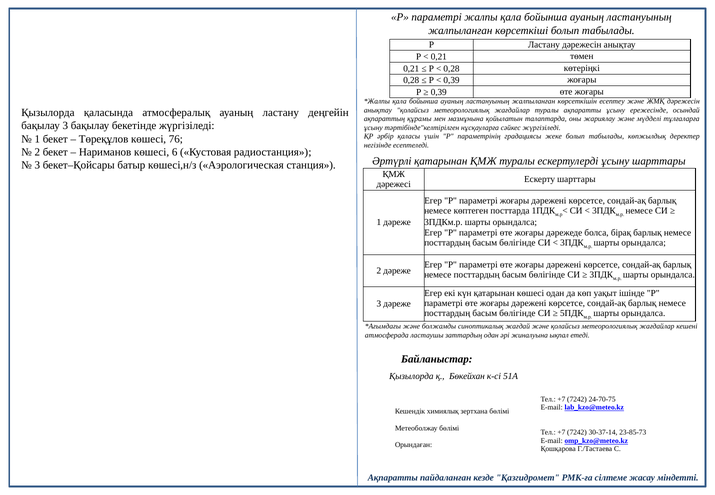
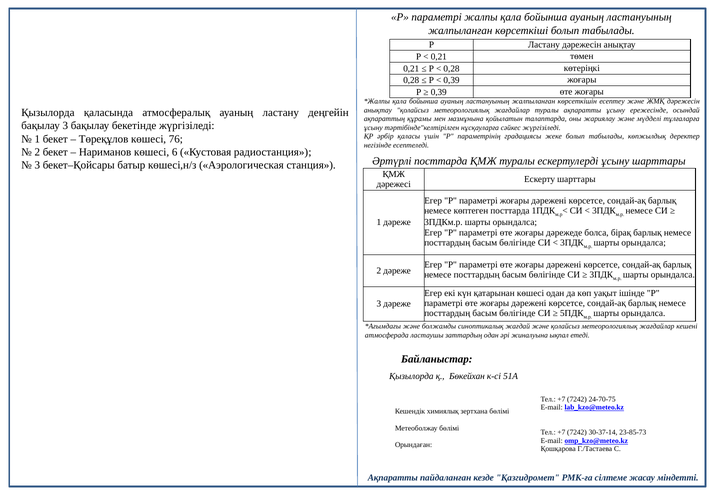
Әртүрлі қатарынан: қатарынан -> посттарда (441, 161)
